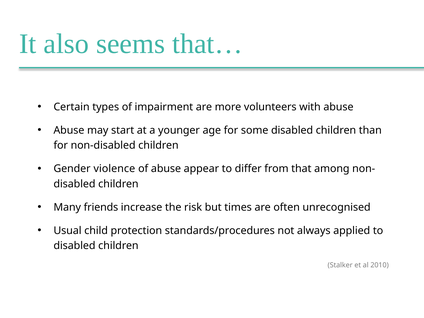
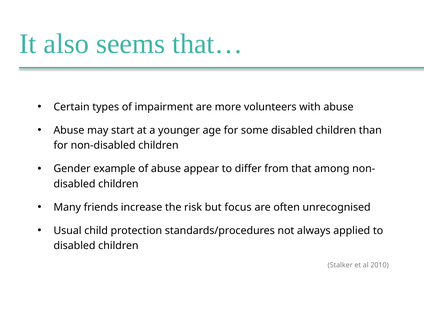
violence: violence -> example (114, 169)
times: times -> focus (238, 207)
